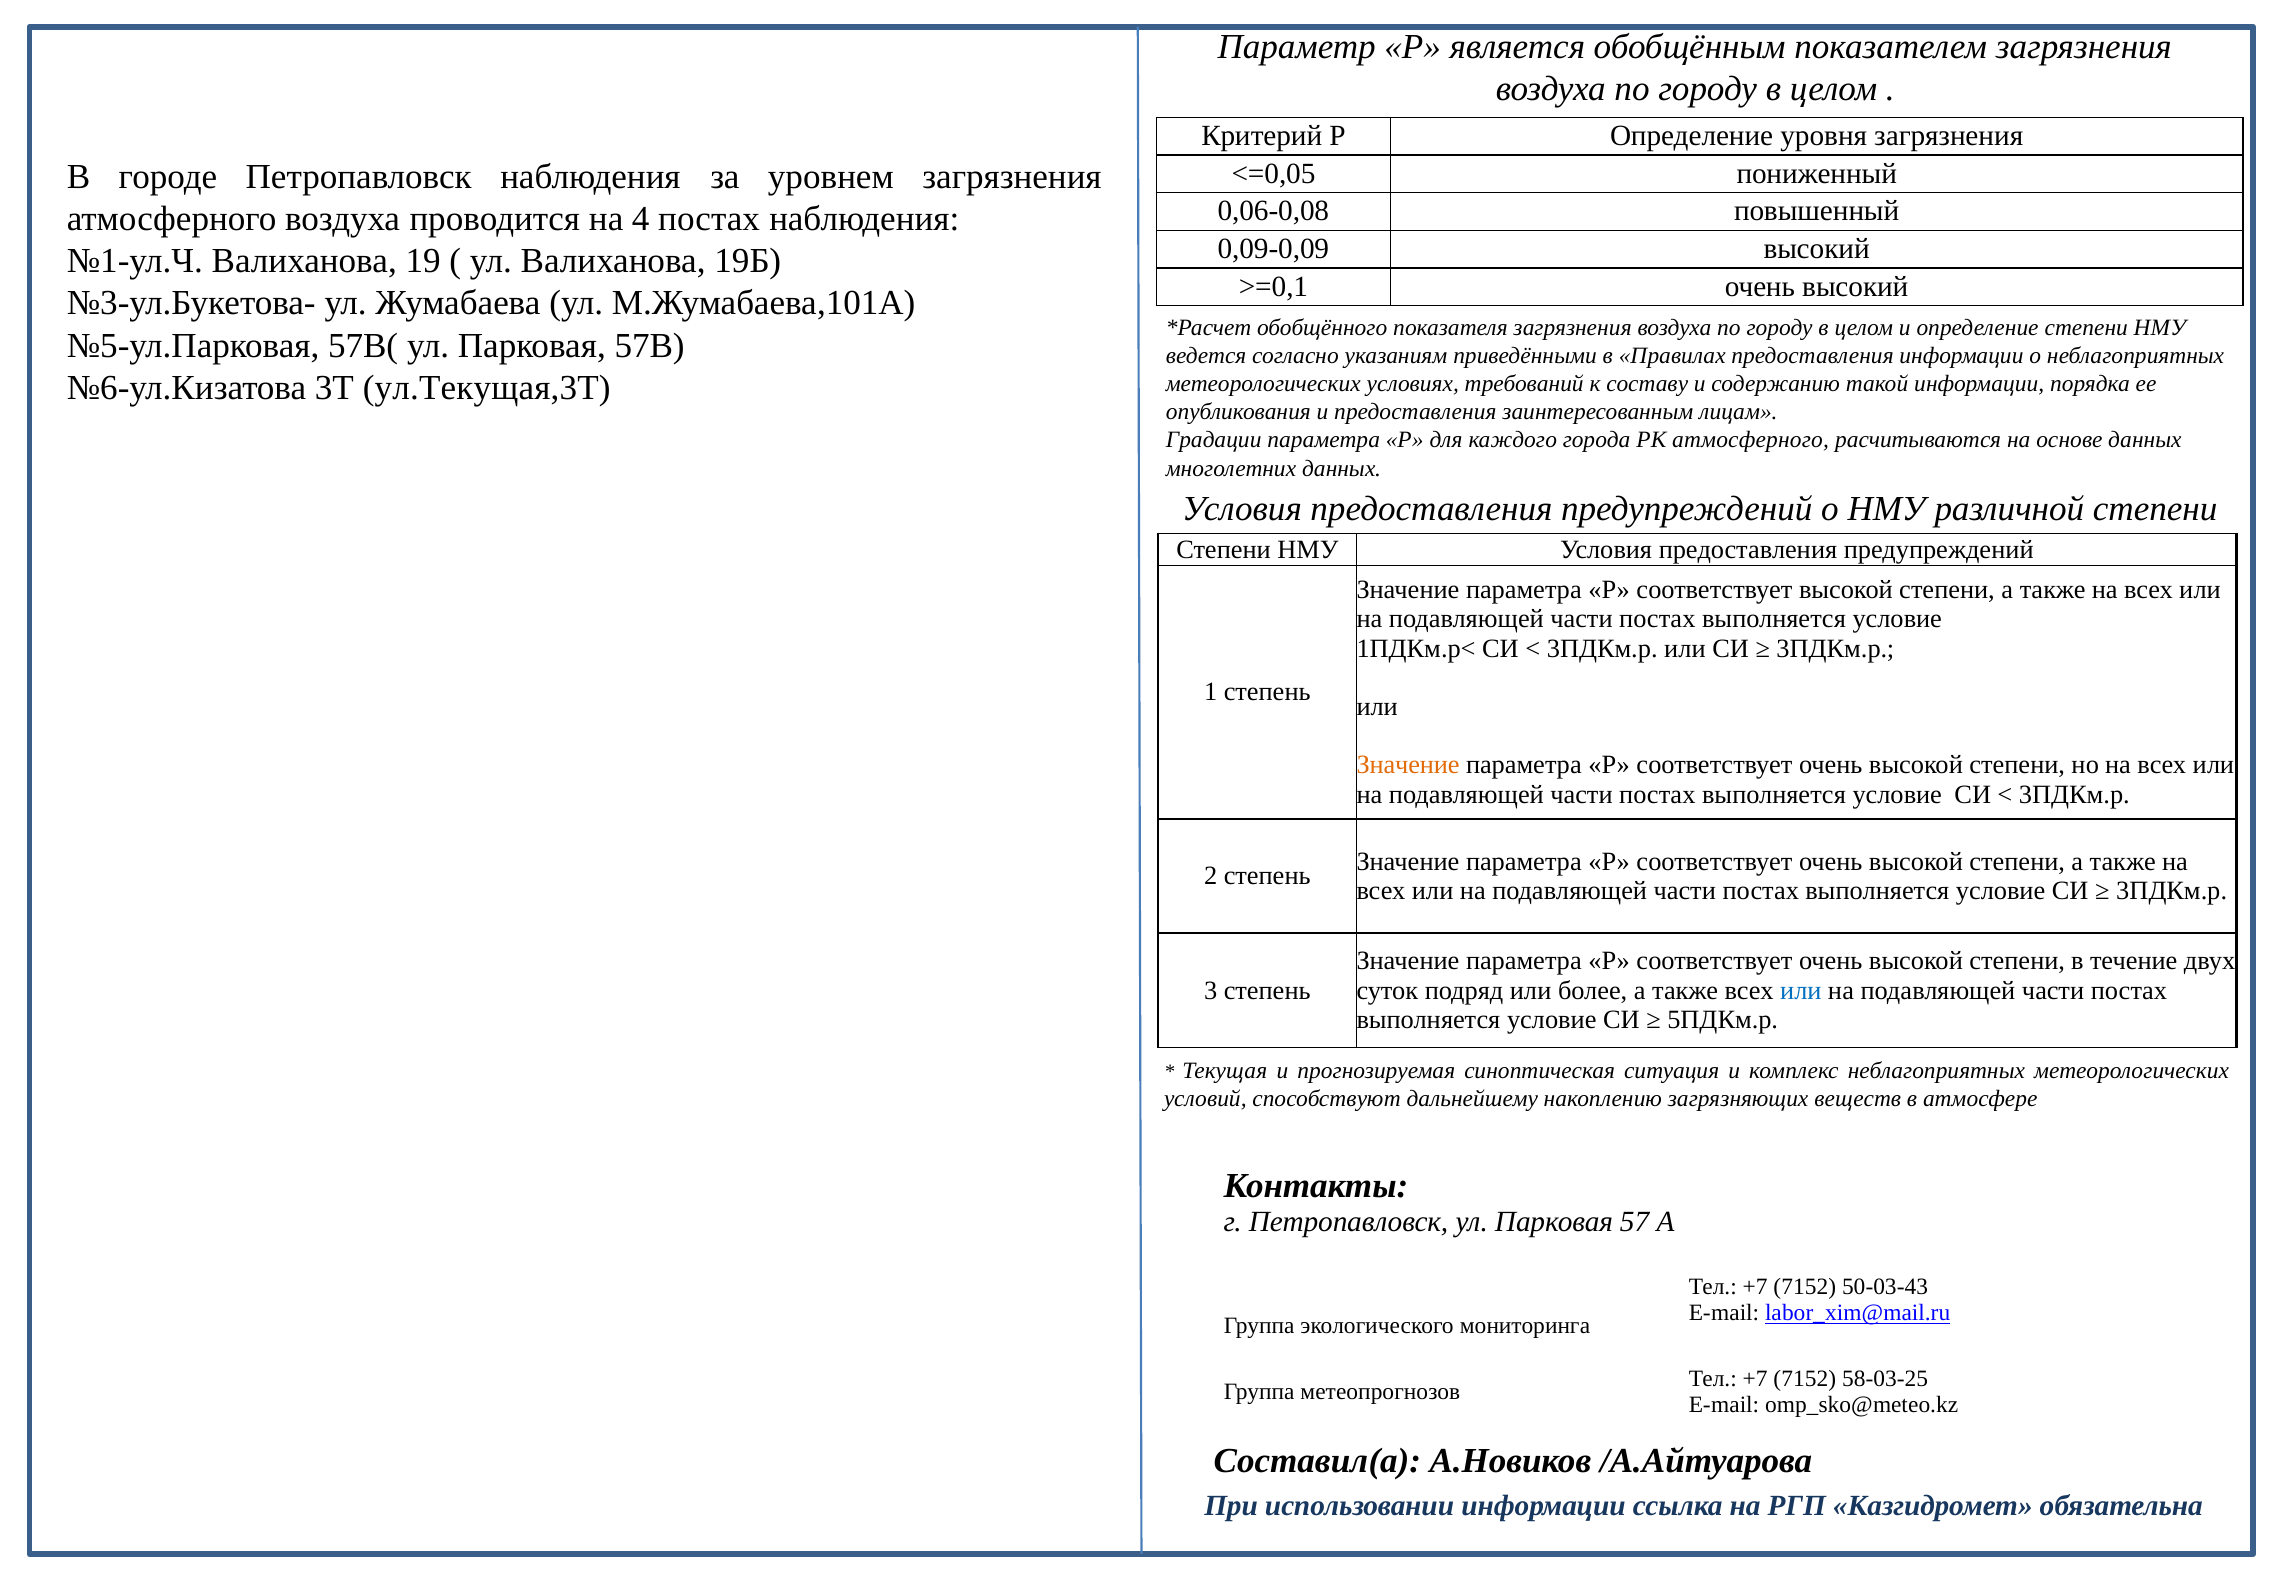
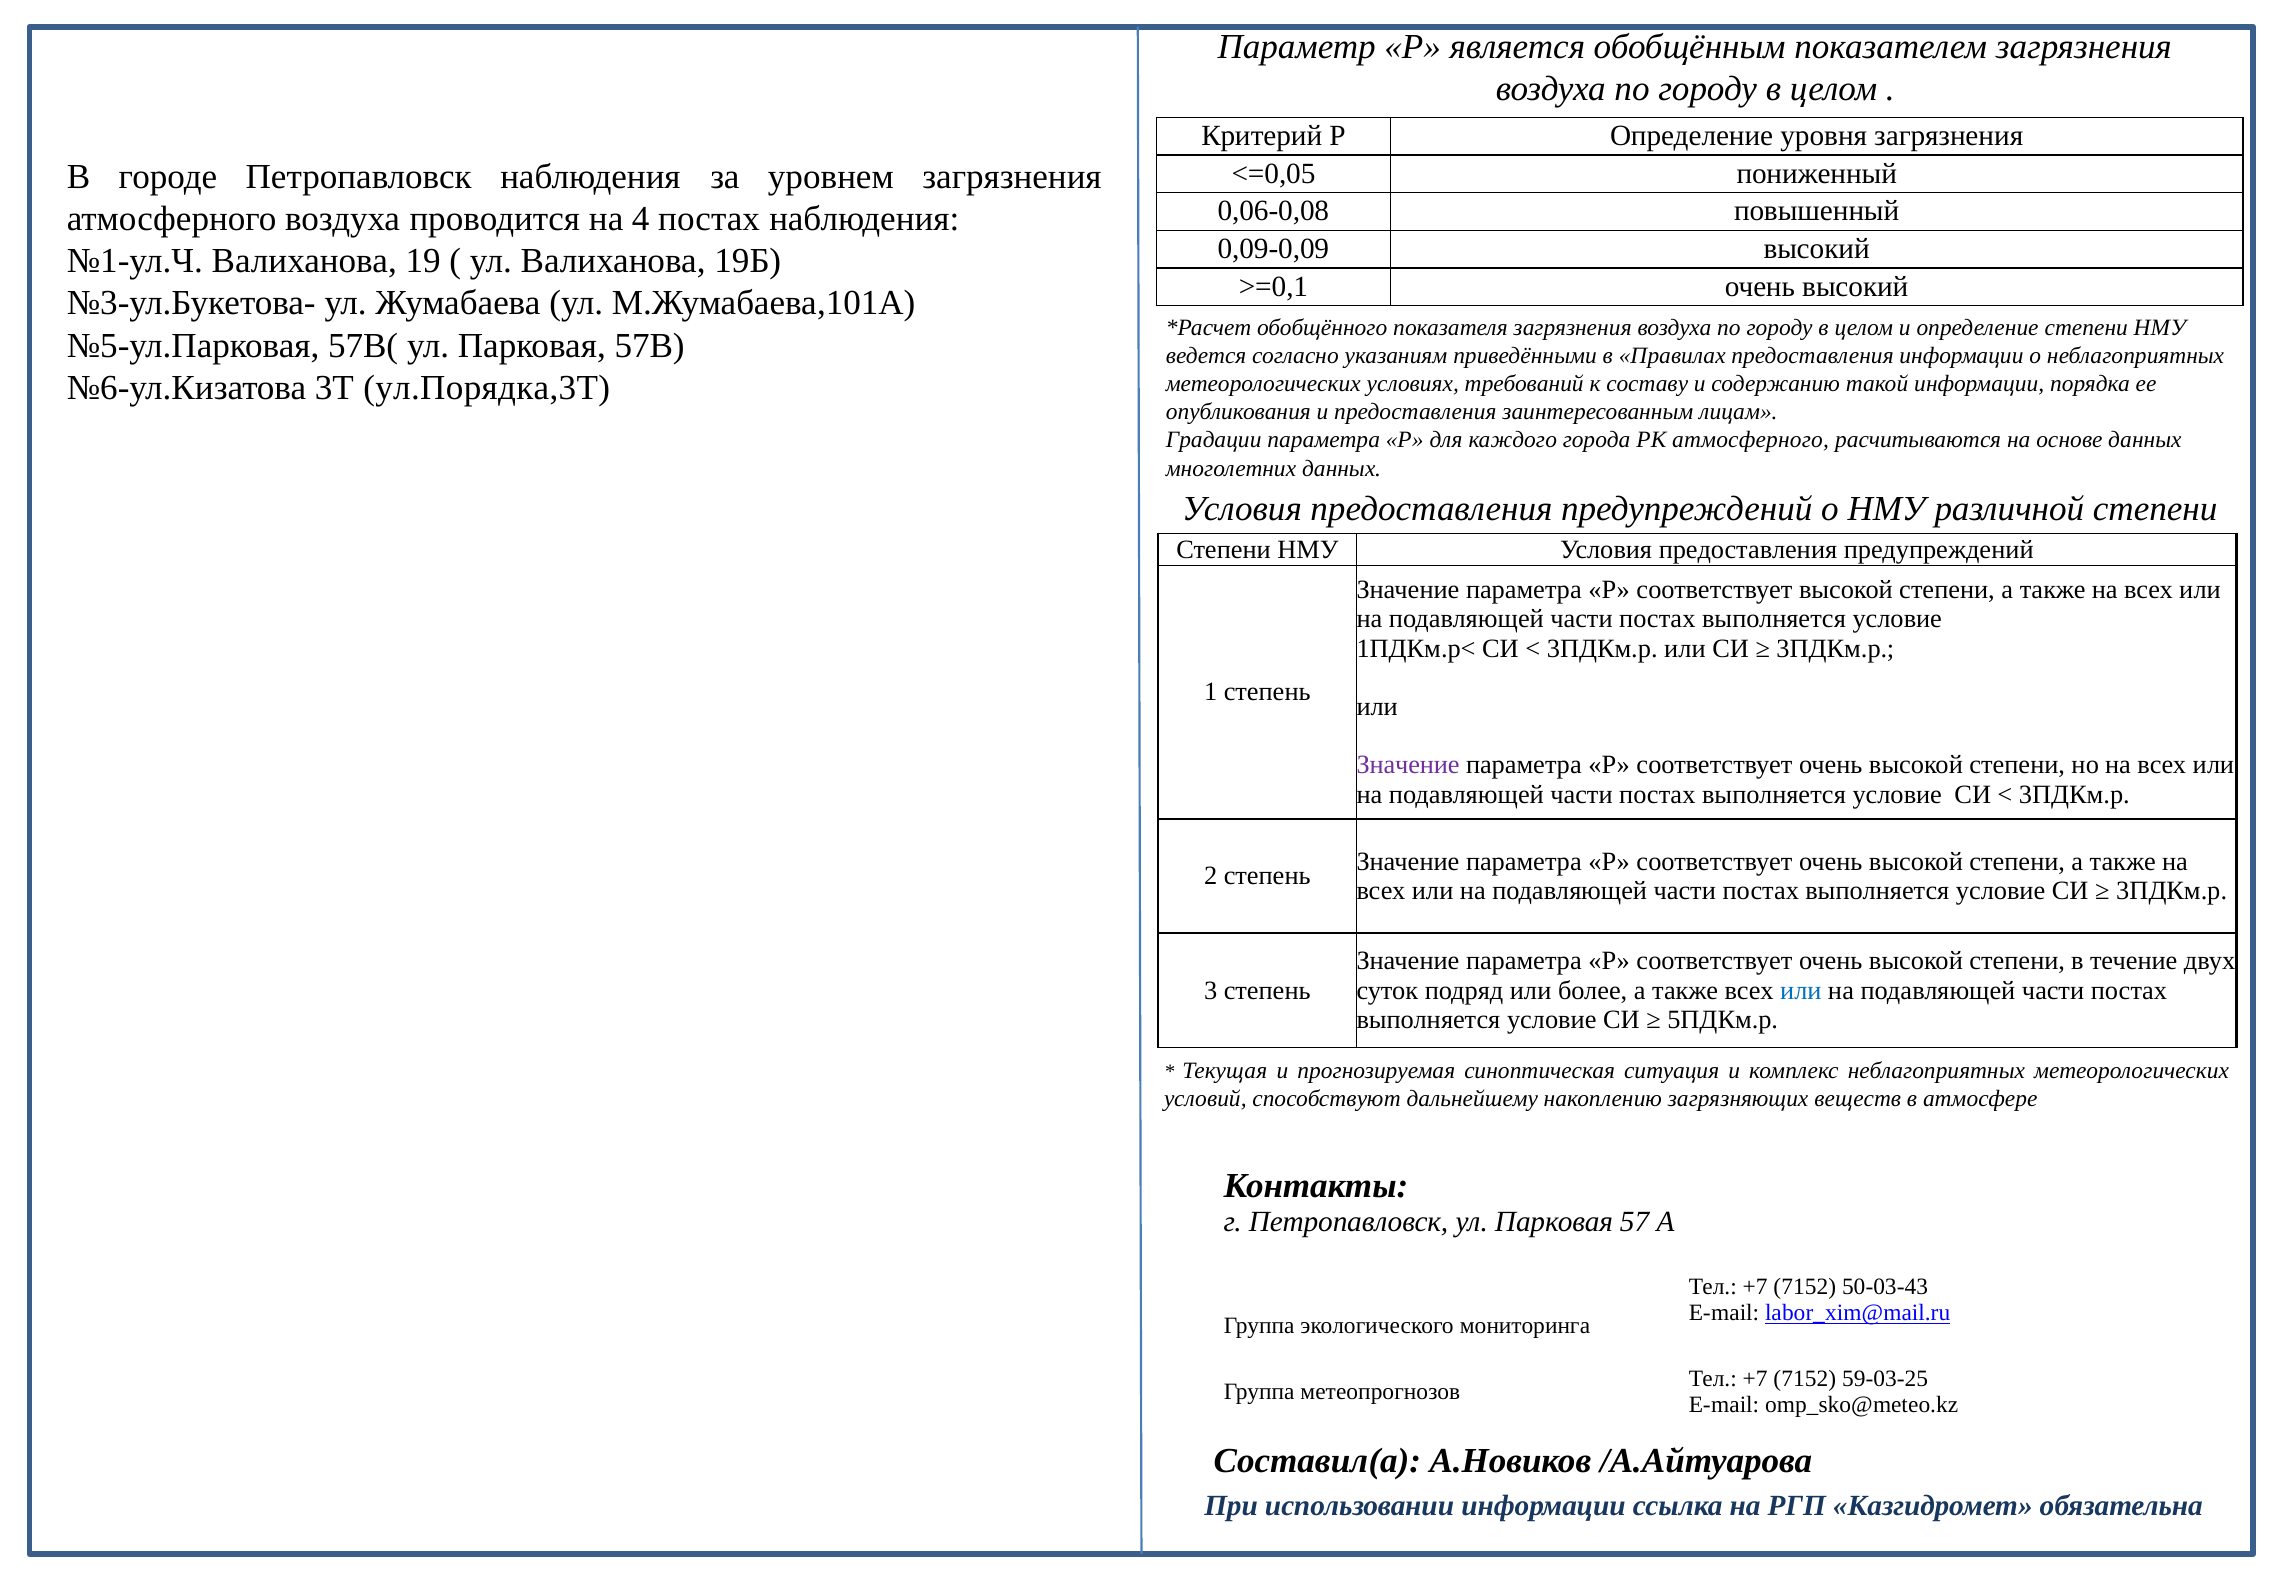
ул.Текущая,3Т: ул.Текущая,3Т -> ул.Порядка,3Т (487, 388)
Значение colour: orange -> purple (1408, 765)
58-03-25: 58-03-25 -> 59-03-25 (1885, 1378)
